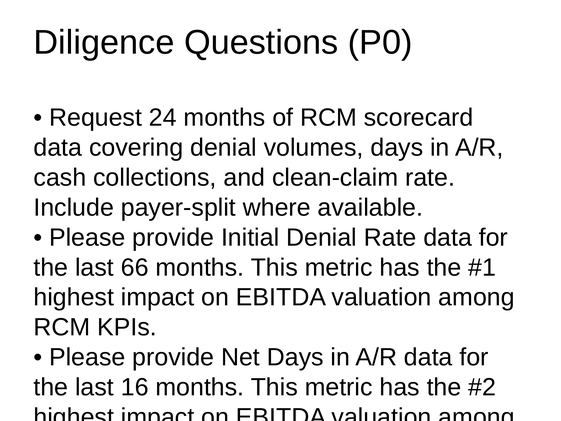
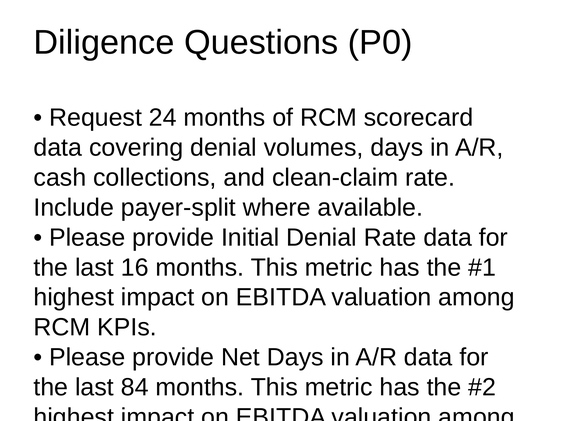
66: 66 -> 16 (135, 267)
16: 16 -> 84 (135, 387)
